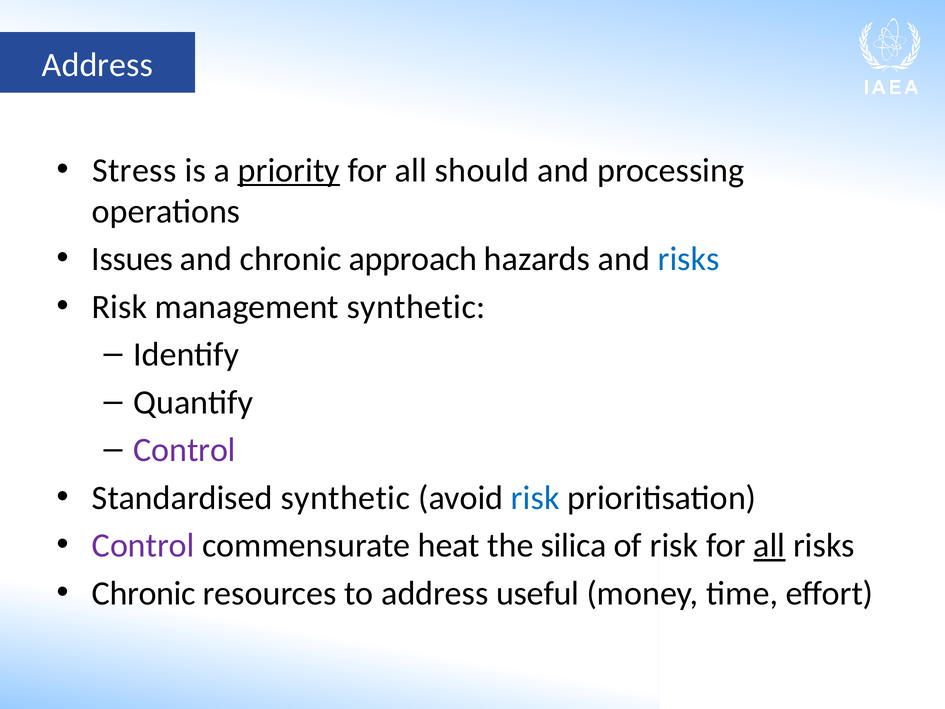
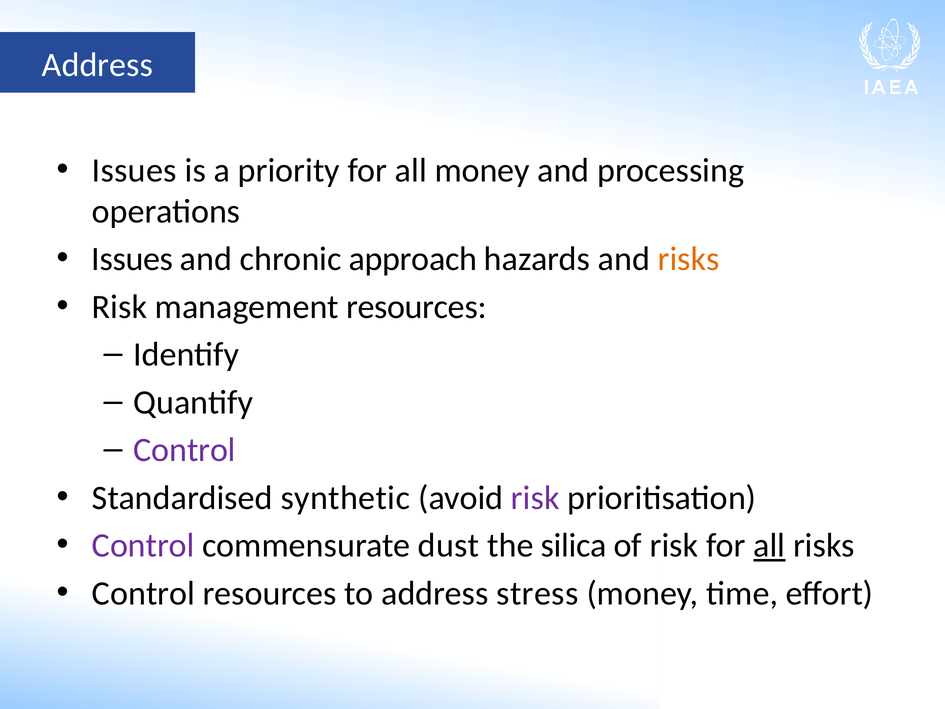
Stress: Stress -> Issues (134, 170)
priority underline: present -> none (289, 170)
all should: should -> money (482, 170)
risks colour: blue -> orange (689, 259)
management synthetic: synthetic -> resources (416, 307)
risk colour: blue -> purple (535, 498)
heat: heat -> dust (449, 545)
Chronic: Chronic -> Control (144, 593)
useful: useful -> stress (537, 593)
